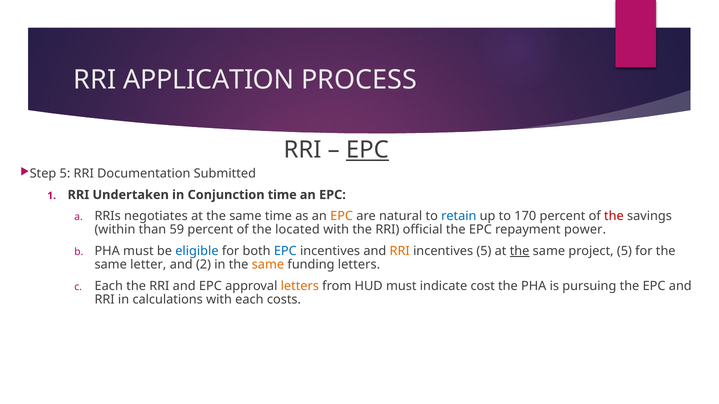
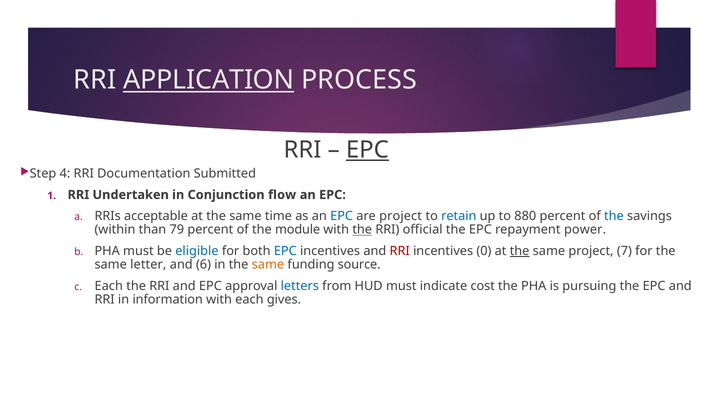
APPLICATION underline: none -> present (209, 80)
Step 5: 5 -> 4 (65, 174)
Conjunction time: time -> flow (282, 195)
negotiates: negotiates -> acceptable (156, 216)
EPC colour: orange -> blue (342, 216)
are natural: natural -> project (401, 216)
170: 170 -> 880 (525, 216)
the colour: red -> blue (614, 216)
59: 59 -> 79 (177, 230)
located: located -> module (298, 230)
the underline: none -> present (362, 230)
RRI colour: orange -> red (400, 251)
incentives 5: 5 -> 0 (484, 251)
project 5: 5 -> 7 (624, 251)
2: 2 -> 6 (204, 265)
funding letters: letters -> source (359, 265)
letters colour: orange -> blue (300, 286)
calculations: calculations -> information (168, 300)
costs: costs -> gives (284, 300)
